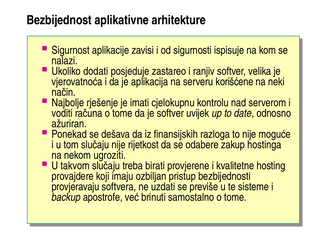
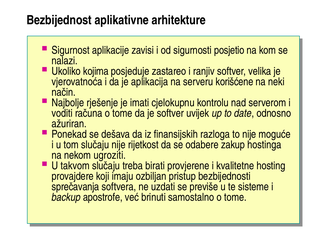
ispisuje: ispisuje -> posjetio (229, 50)
dodati: dodati -> kojima (96, 71)
provjeravaju: provjeravaju -> sprečavanja (75, 187)
